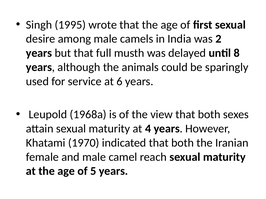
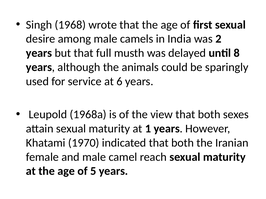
1995: 1995 -> 1968 (70, 25)
4: 4 -> 1 (148, 129)
